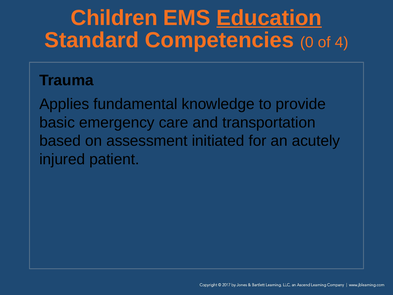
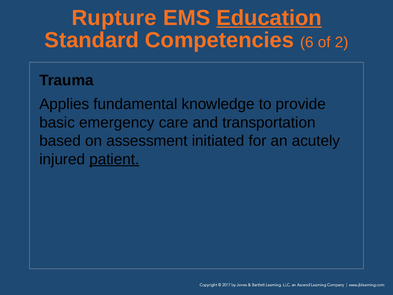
Children: Children -> Rupture (114, 18)
0: 0 -> 6 (307, 42)
4: 4 -> 2 (342, 42)
patient underline: none -> present (114, 159)
